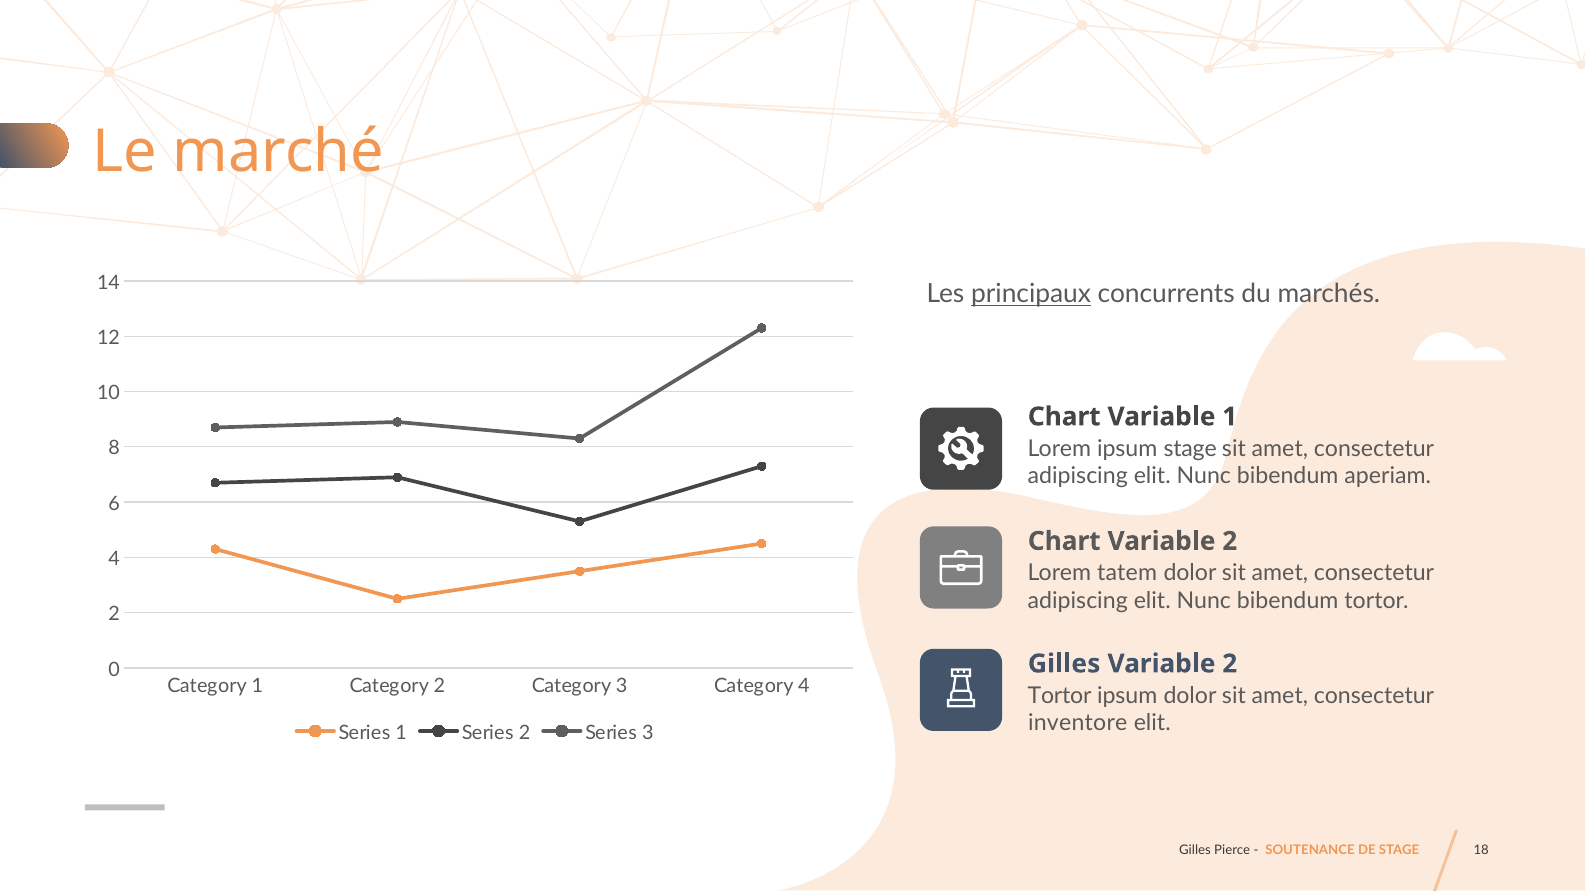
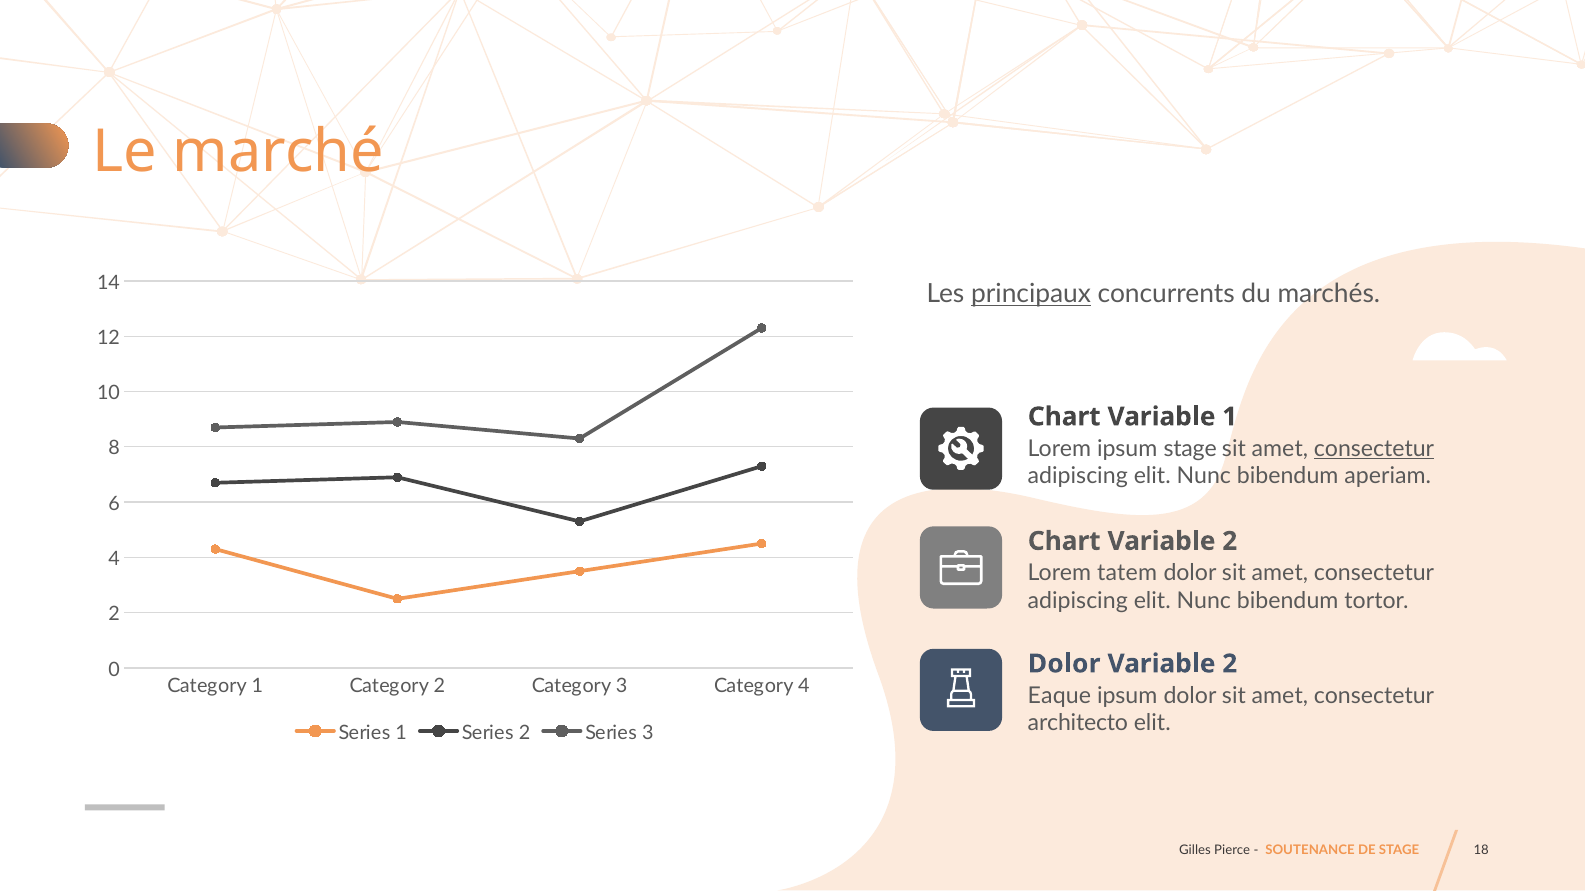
consectetur underline: none -> present (1374, 449)
Gilles: Gilles -> Dolor (1064, 664)
Tortor: Tortor -> Eaque (1059, 696)
inventore: inventore -> architecto (1078, 724)
